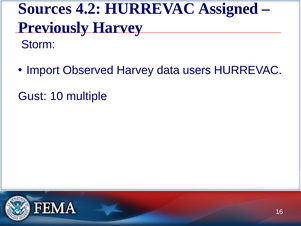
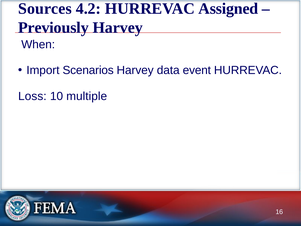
Storm: Storm -> When (38, 45)
Observed: Observed -> Scenarios (88, 70)
users: users -> event (197, 70)
Gust: Gust -> Loss (32, 96)
